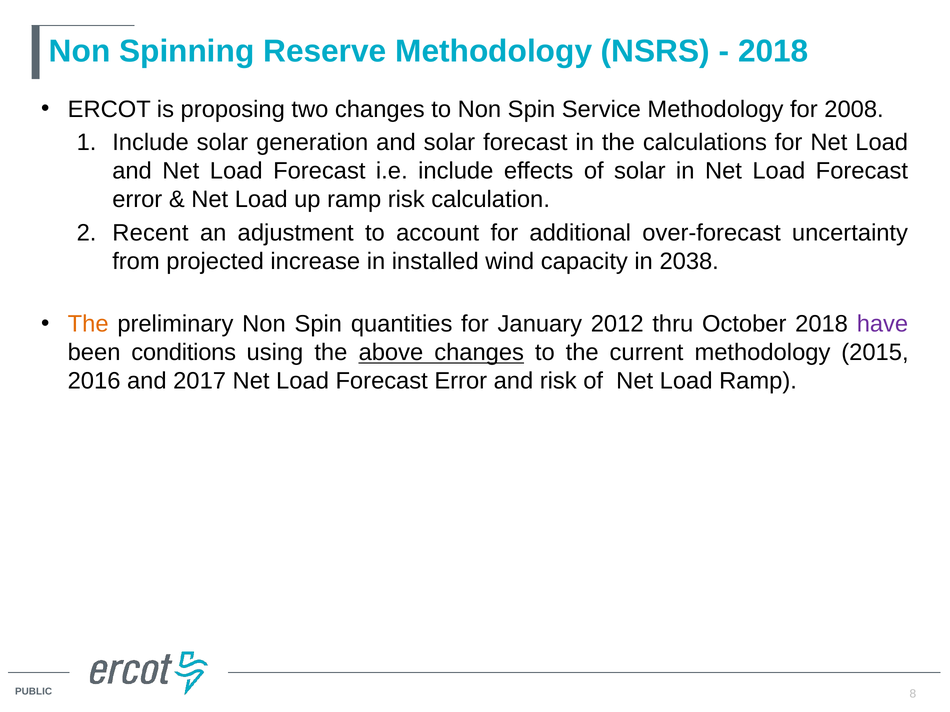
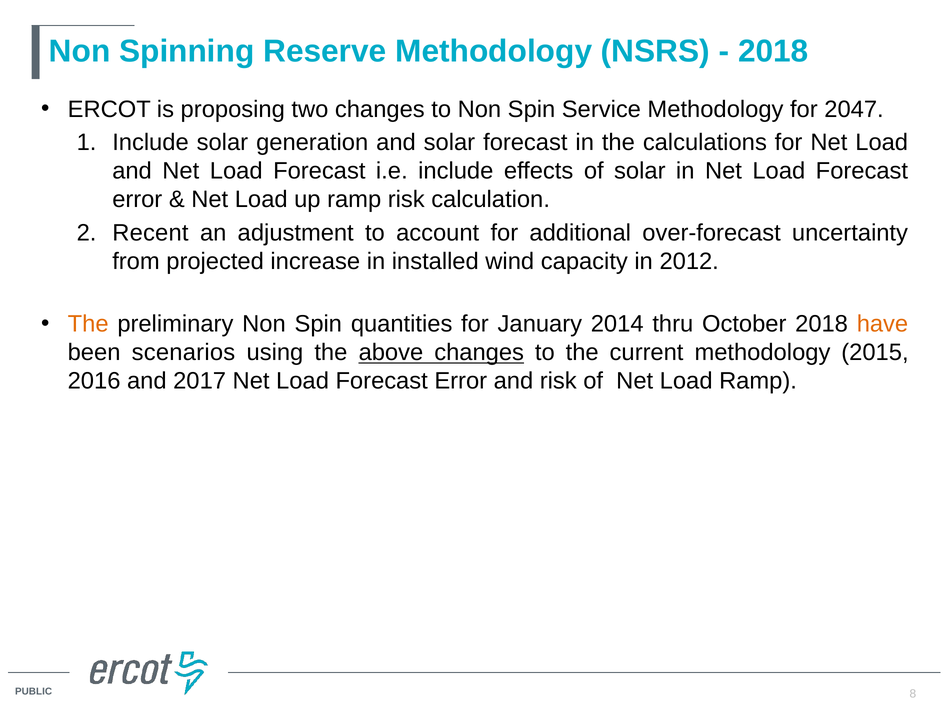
2008: 2008 -> 2047 (854, 109)
2038: 2038 -> 2012 (689, 261)
2012: 2012 -> 2014 (617, 324)
have colour: purple -> orange (882, 324)
conditions: conditions -> scenarios (183, 353)
